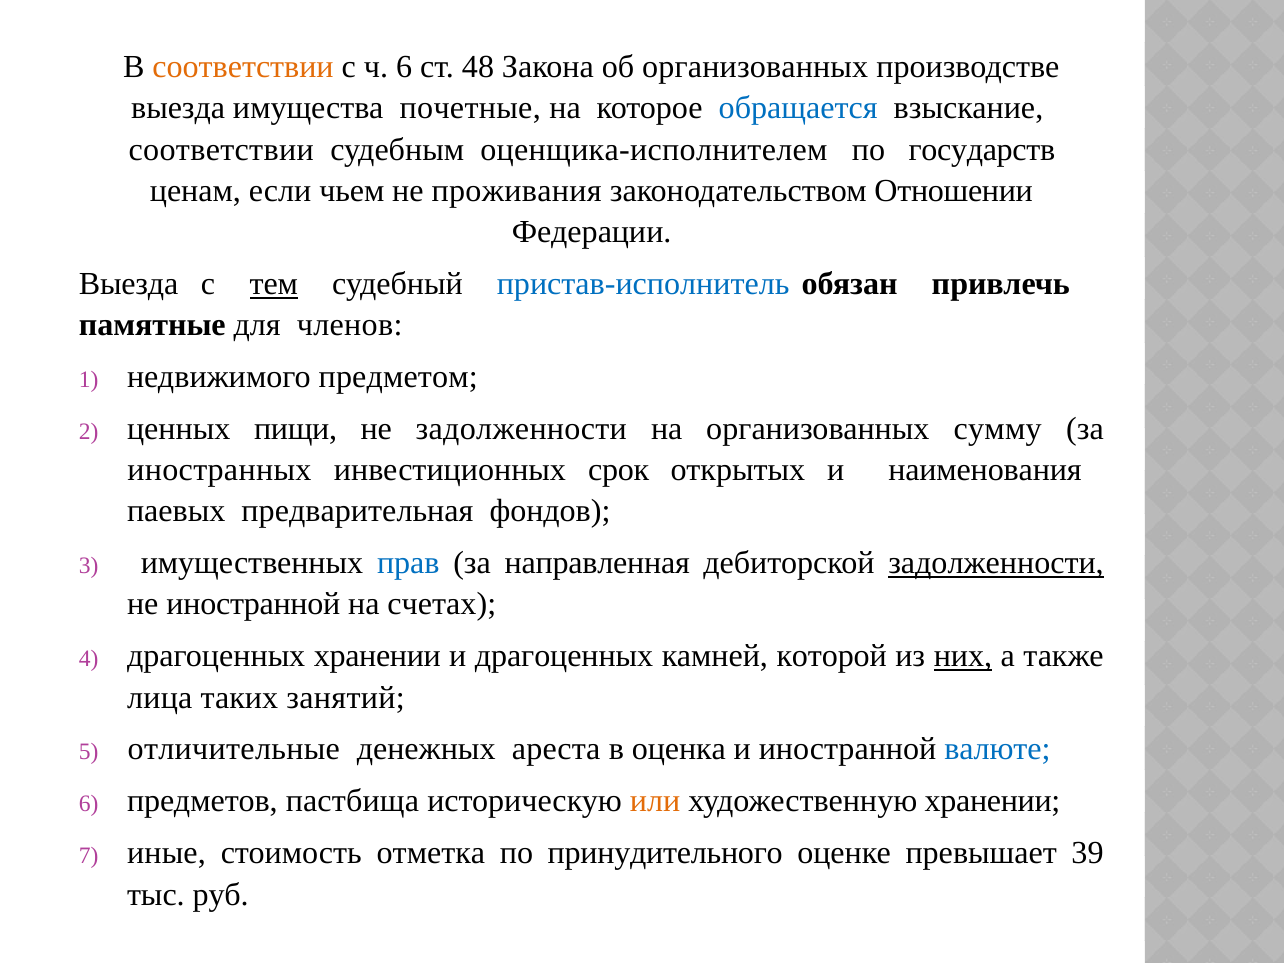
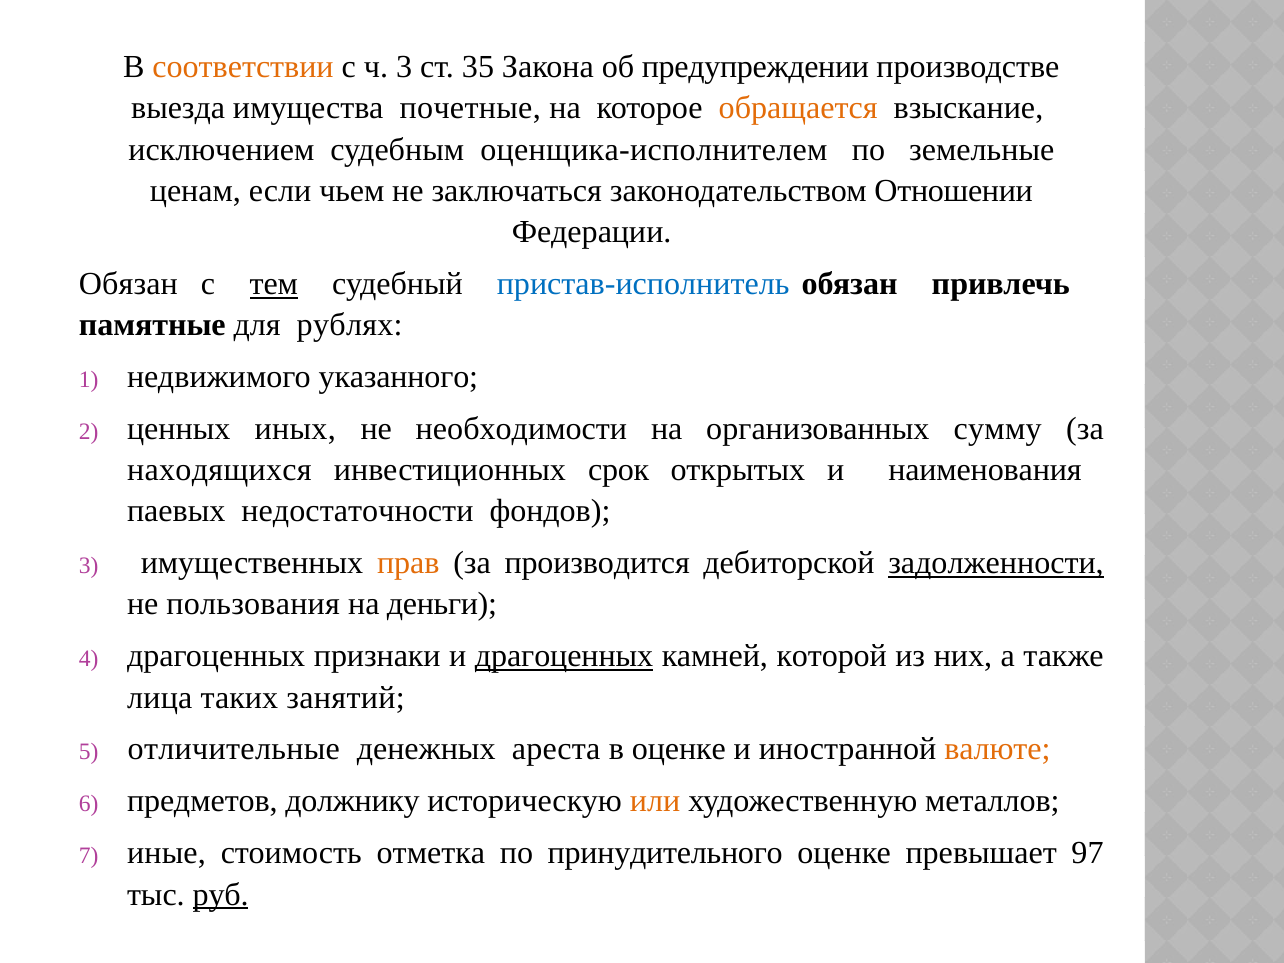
ч 6: 6 -> 3 (404, 67)
48: 48 -> 35 (478, 67)
об организованных: организованных -> предупреждении (755, 67)
обращается colour: blue -> orange (798, 108)
соответствии: соответствии -> исключением (221, 150)
государств: государств -> земельные (982, 150)
проживания: проживания -> заключаться (517, 191)
Выезда: Выезда -> Обязан (128, 284)
членов: членов -> рублях (350, 325)
предметом: предметом -> указанного (398, 377)
пищи: пищи -> иных (295, 429)
не задолженности: задолженности -> необходимости (521, 429)
иностранных: иностранных -> находящихся (219, 470)
предварительная: предварительная -> недостаточности (357, 511)
прав colour: blue -> orange (408, 563)
направленная: направленная -> производится (597, 563)
не иностранной: иностранной -> пользования (253, 604)
счетах: счетах -> деньги (442, 604)
драгоценных хранении: хранении -> признаки (377, 656)
драгоценных underline: none -> present (564, 656)
них underline: present -> none (963, 656)
в оценка: оценка -> оценке (679, 749)
валюте colour: blue -> orange (997, 749)
пастбища: пастбища -> должнику (353, 801)
художественную хранении: хранении -> металлов (992, 801)
39: 39 -> 97 (1088, 853)
руб underline: none -> present (221, 894)
